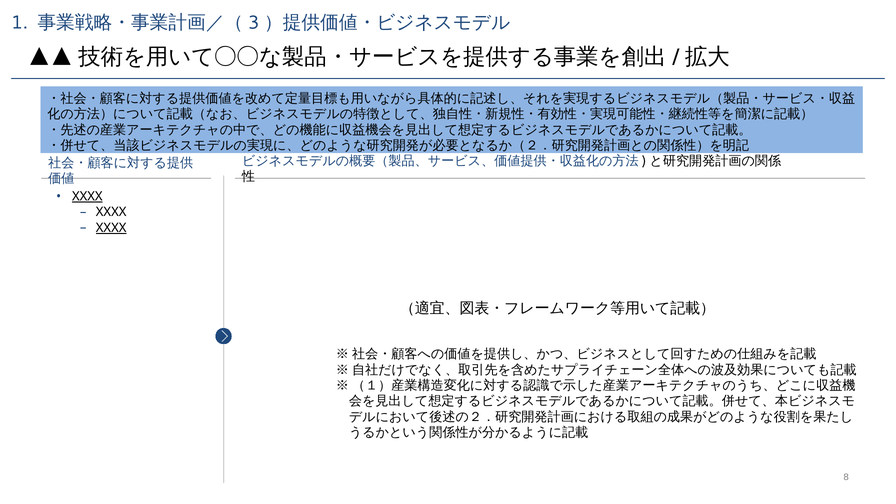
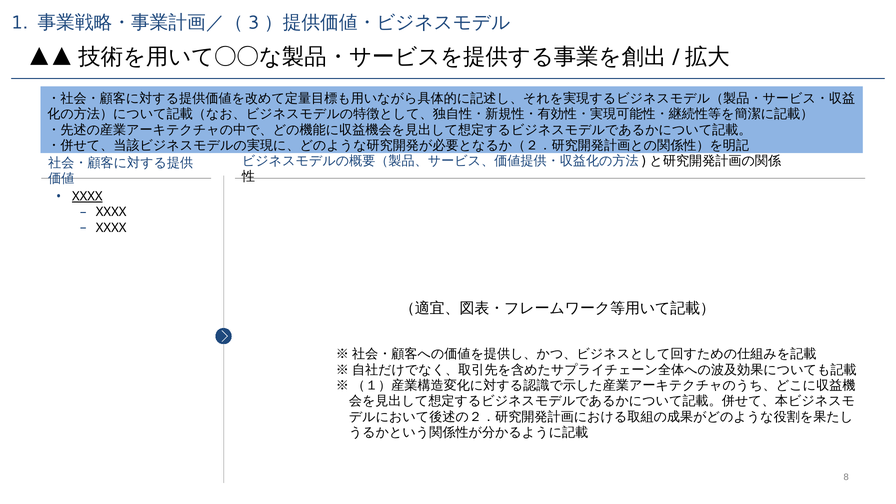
XXXX underline: present -> none (111, 228)
